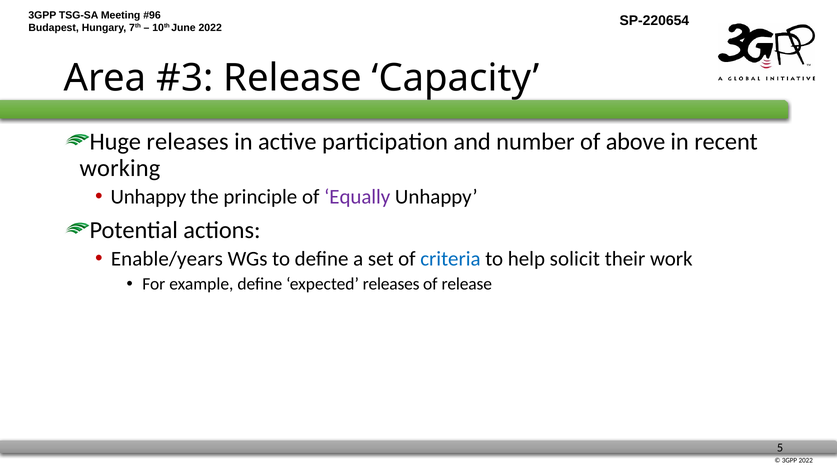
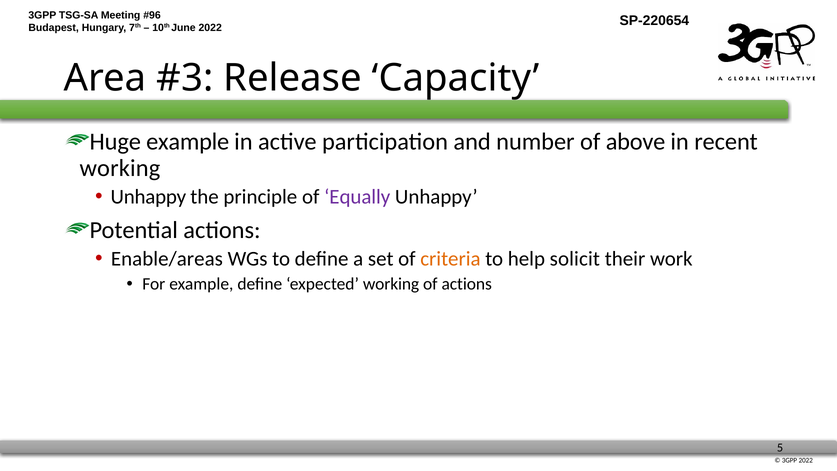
Huge releases: releases -> example (188, 142)
Enable/years: Enable/years -> Enable/areas (167, 259)
criteria colour: blue -> orange (450, 259)
expected releases: releases -> working (391, 284)
of release: release -> actions (467, 284)
